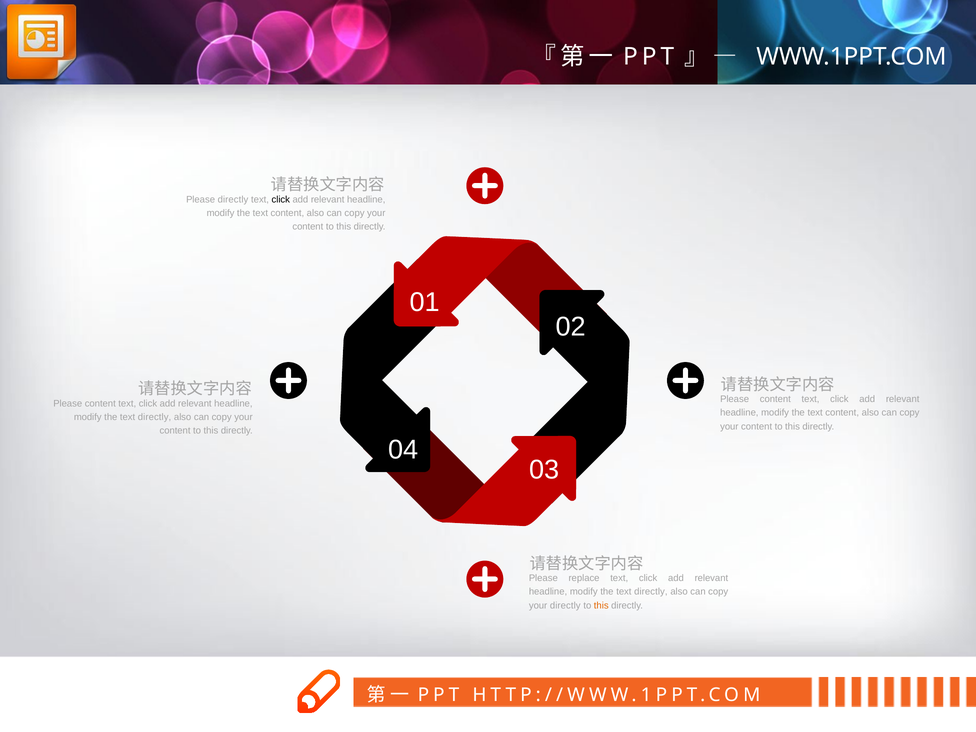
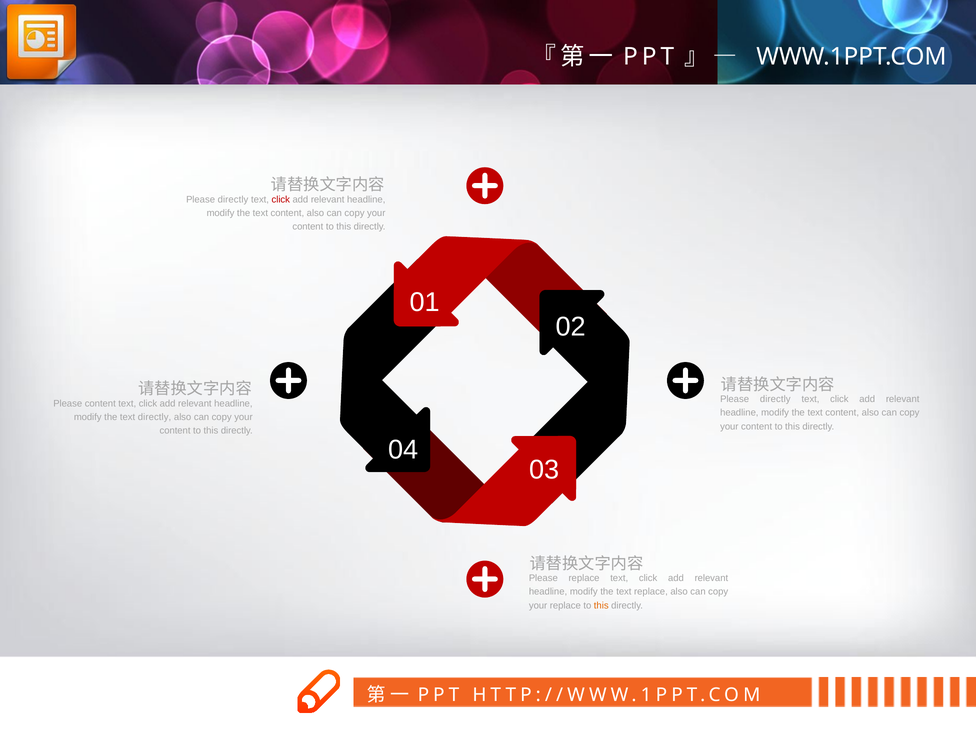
click colour: black -> red (281, 199)
content: content -> directly (775, 399)
directly: directly -> replace (651, 592)
your directly: directly -> replace (565, 605)
